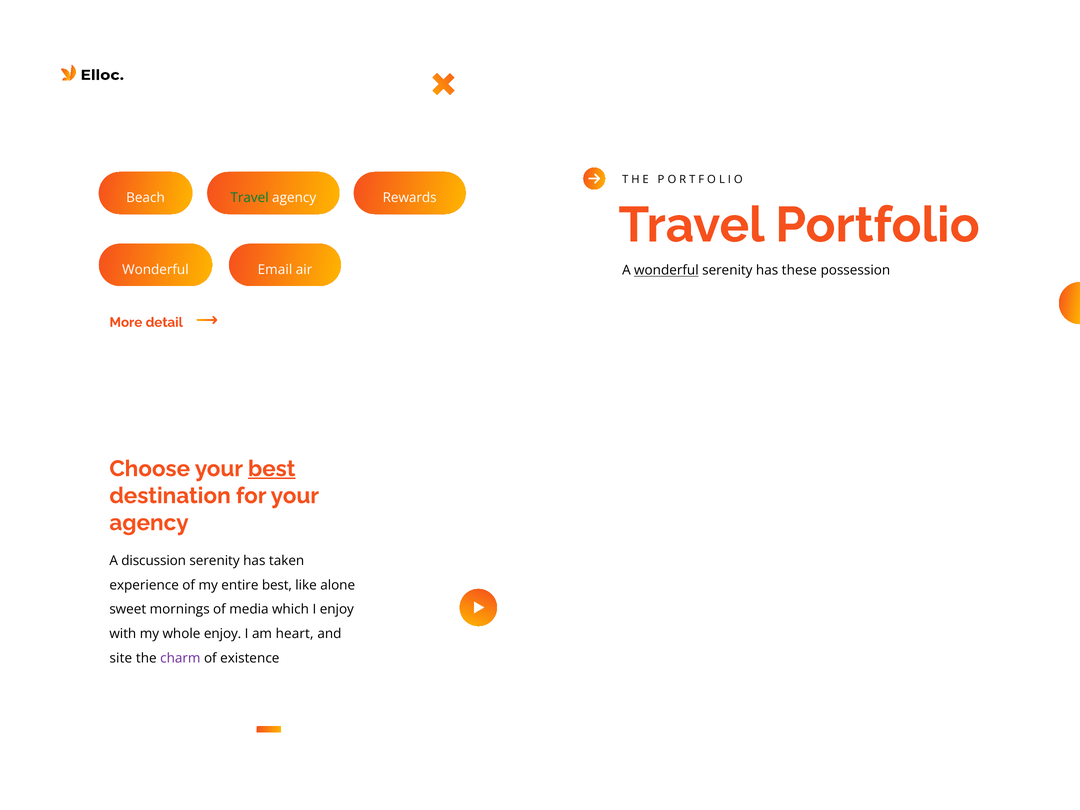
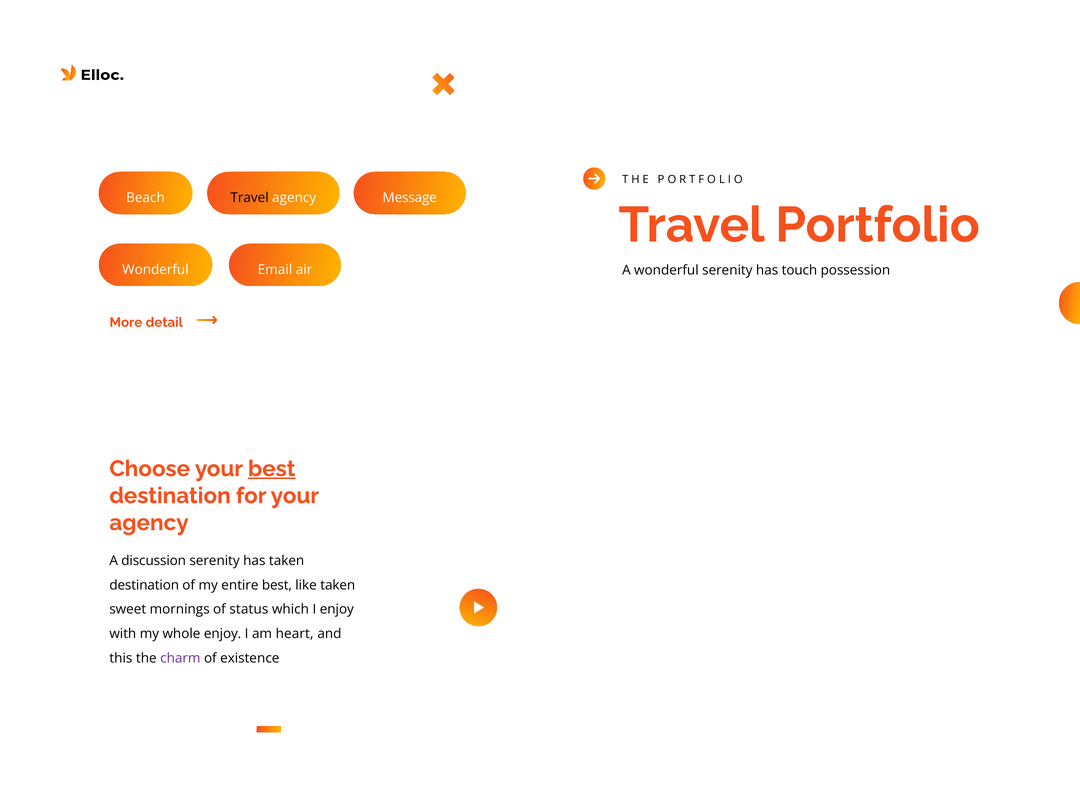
Travel colour: green -> black (250, 198)
Rewards: Rewards -> Message (410, 198)
wonderful underline: present -> none (666, 271)
these: these -> touch (799, 271)
experience: experience -> destination (144, 585)
like alone: alone -> taken (338, 585)
media: media -> status (249, 610)
site: site -> this (121, 658)
